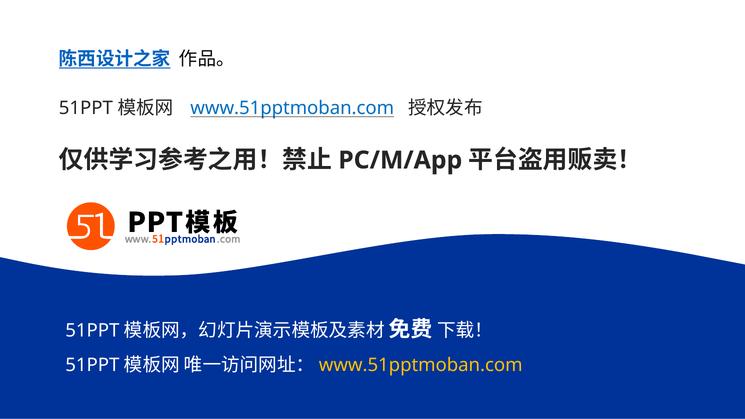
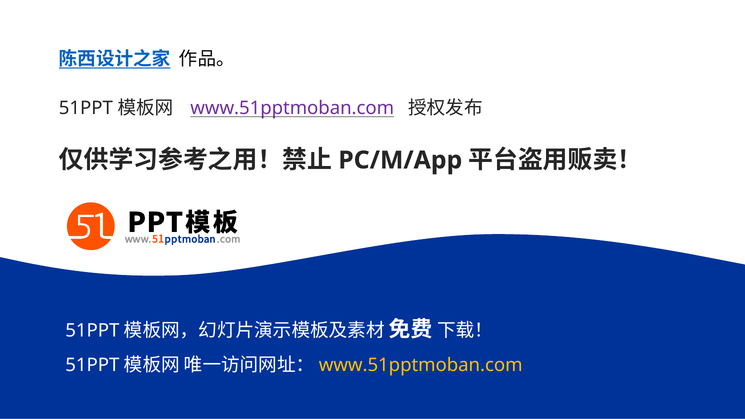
www.51pptmoban.com colour: blue -> purple (292, 108)
